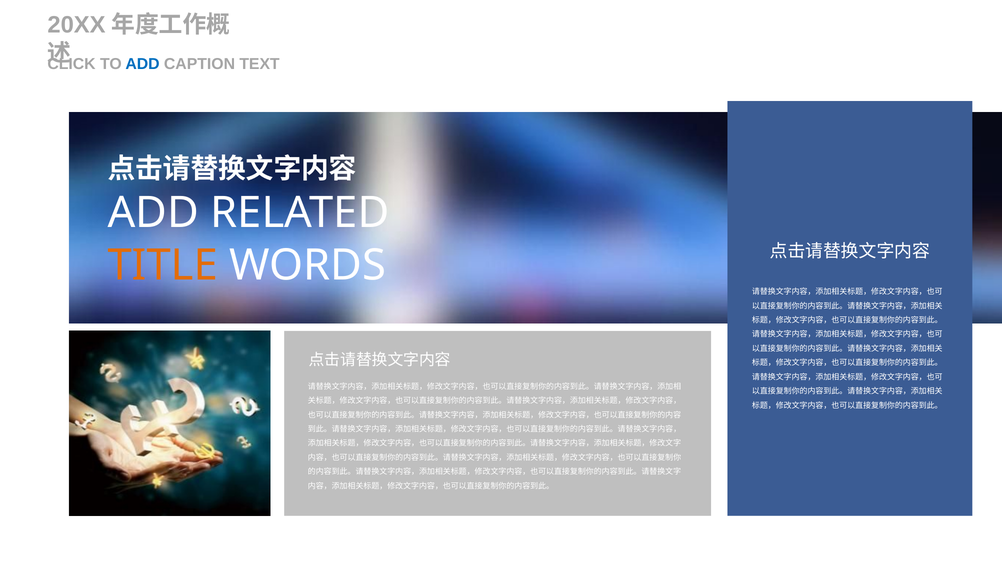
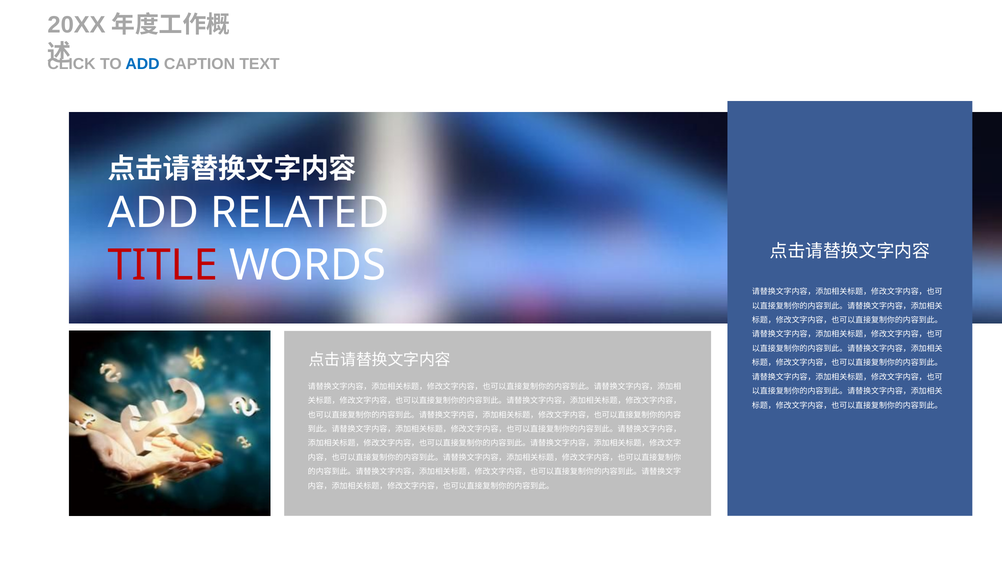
TITLE colour: orange -> red (163, 266)
